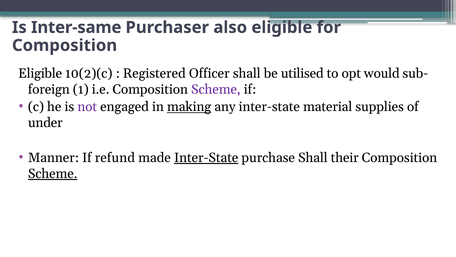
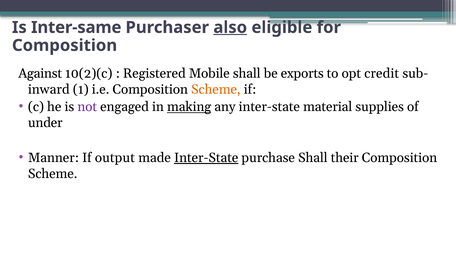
also underline: none -> present (230, 27)
Eligible: Eligible -> Against (40, 73)
Officer: Officer -> Mobile (209, 73)
utilised: utilised -> exports (302, 73)
would: would -> credit (382, 73)
foreign: foreign -> inward (49, 89)
Scheme colour: purple -> orange (216, 89)
refund: refund -> output (115, 158)
Scheme underline: present -> none (53, 174)
